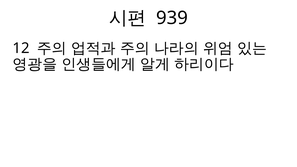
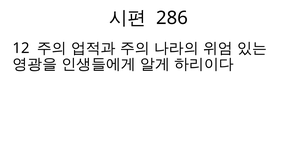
939: 939 -> 286 (172, 18)
